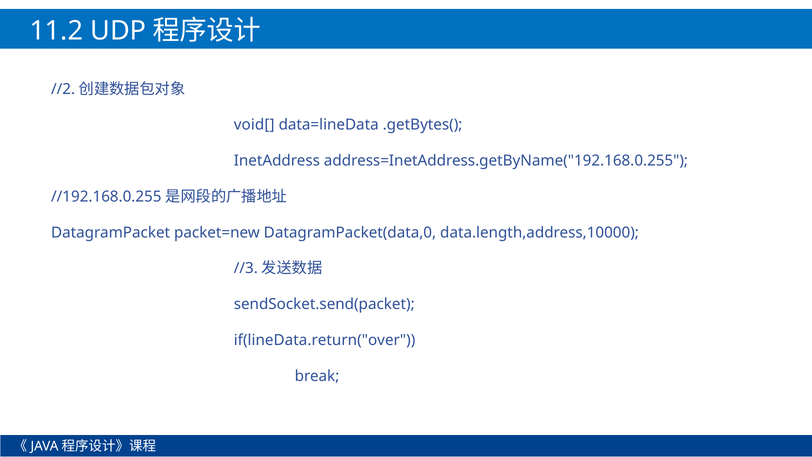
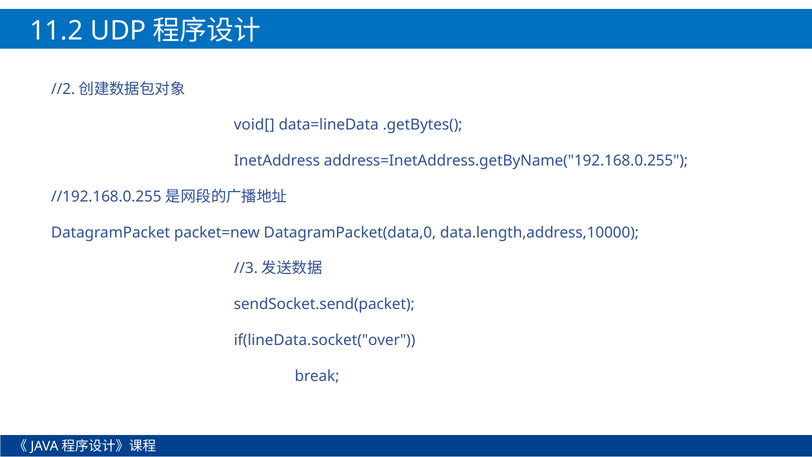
if(lineData.return("over: if(lineData.return("over -> if(lineData.socket("over (325, 340)
